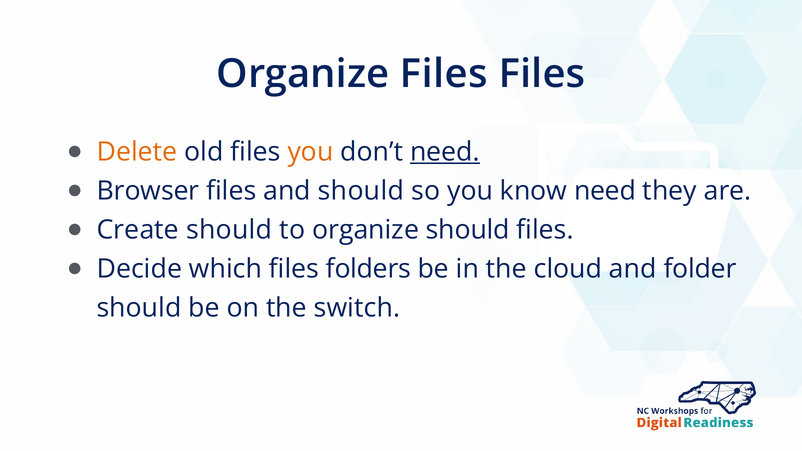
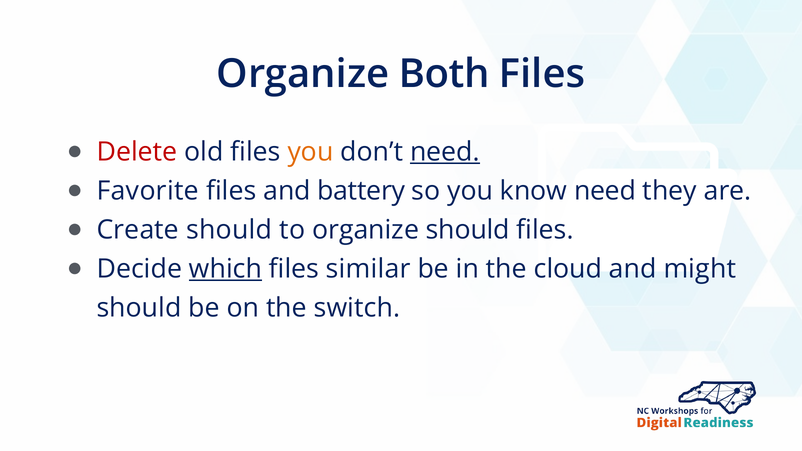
Organize Files: Files -> Both (444, 74)
Delete colour: orange -> red (137, 152)
Browser: Browser -> Favorite (148, 191)
and should: should -> battery (361, 191)
which underline: none -> present (225, 269)
folders: folders -> similar (368, 269)
folder: folder -> might (700, 269)
